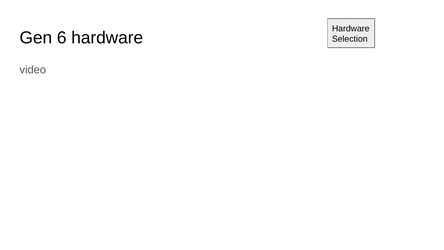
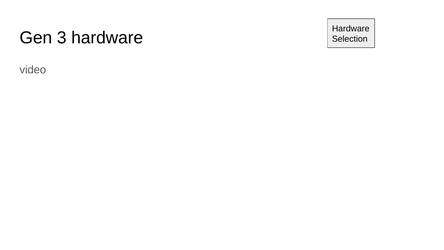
6: 6 -> 3 (62, 38)
